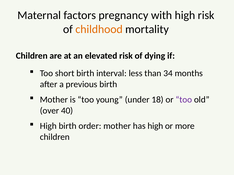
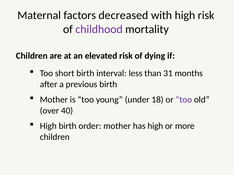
pregnancy: pregnancy -> decreased (123, 15)
childhood colour: orange -> purple (99, 29)
34: 34 -> 31 (168, 74)
